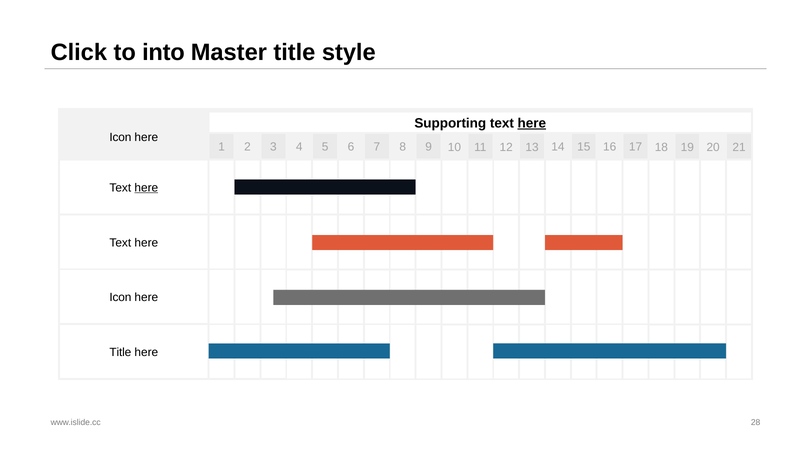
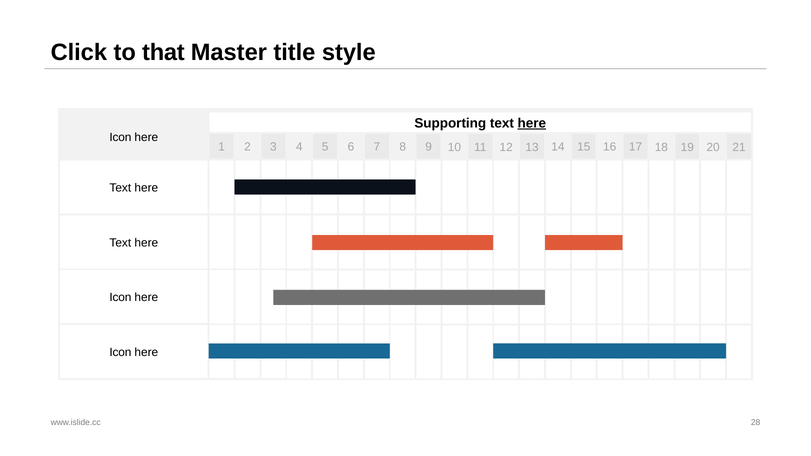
into: into -> that (163, 52)
here underline: present -> none (146, 188)
Title: Title -> Icon (120, 353)
